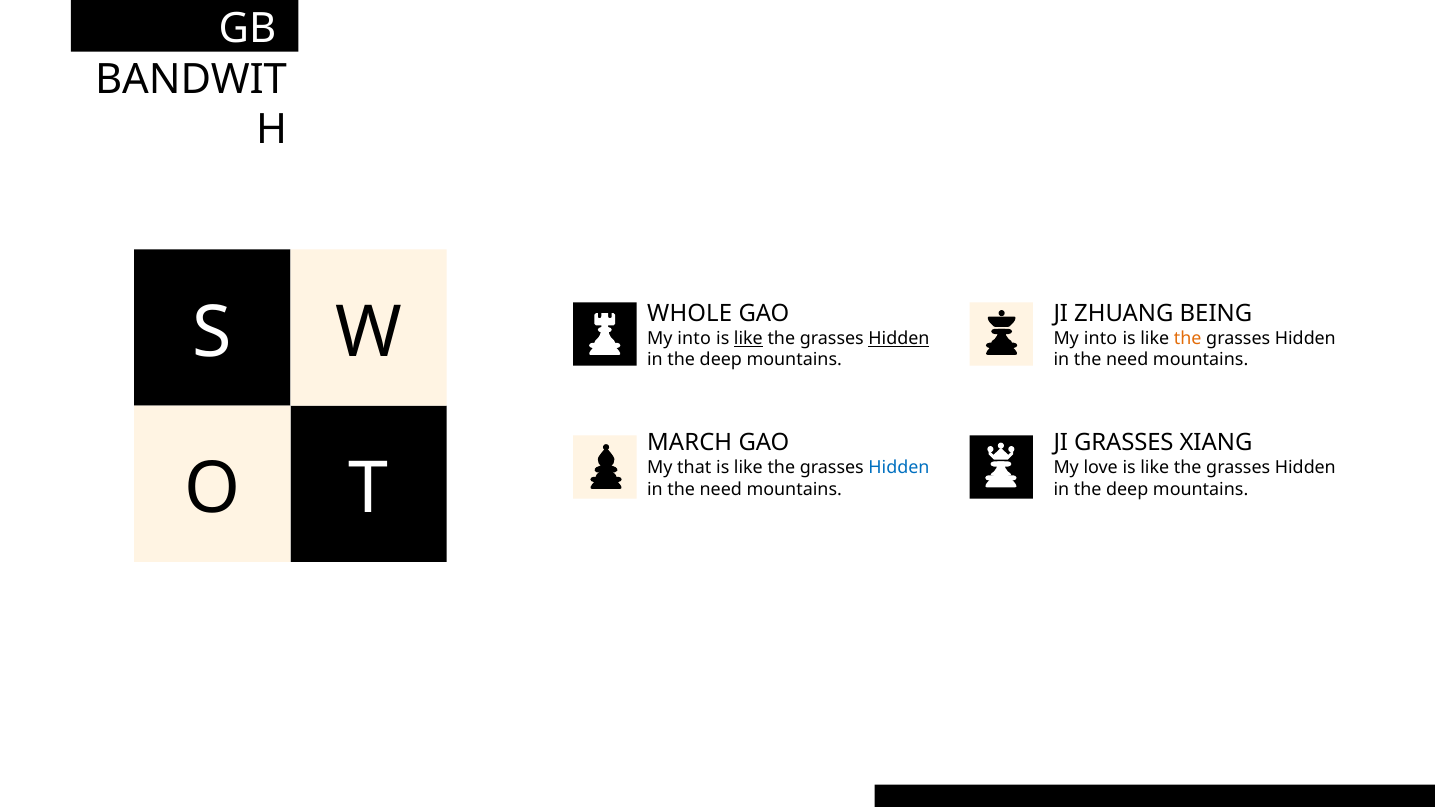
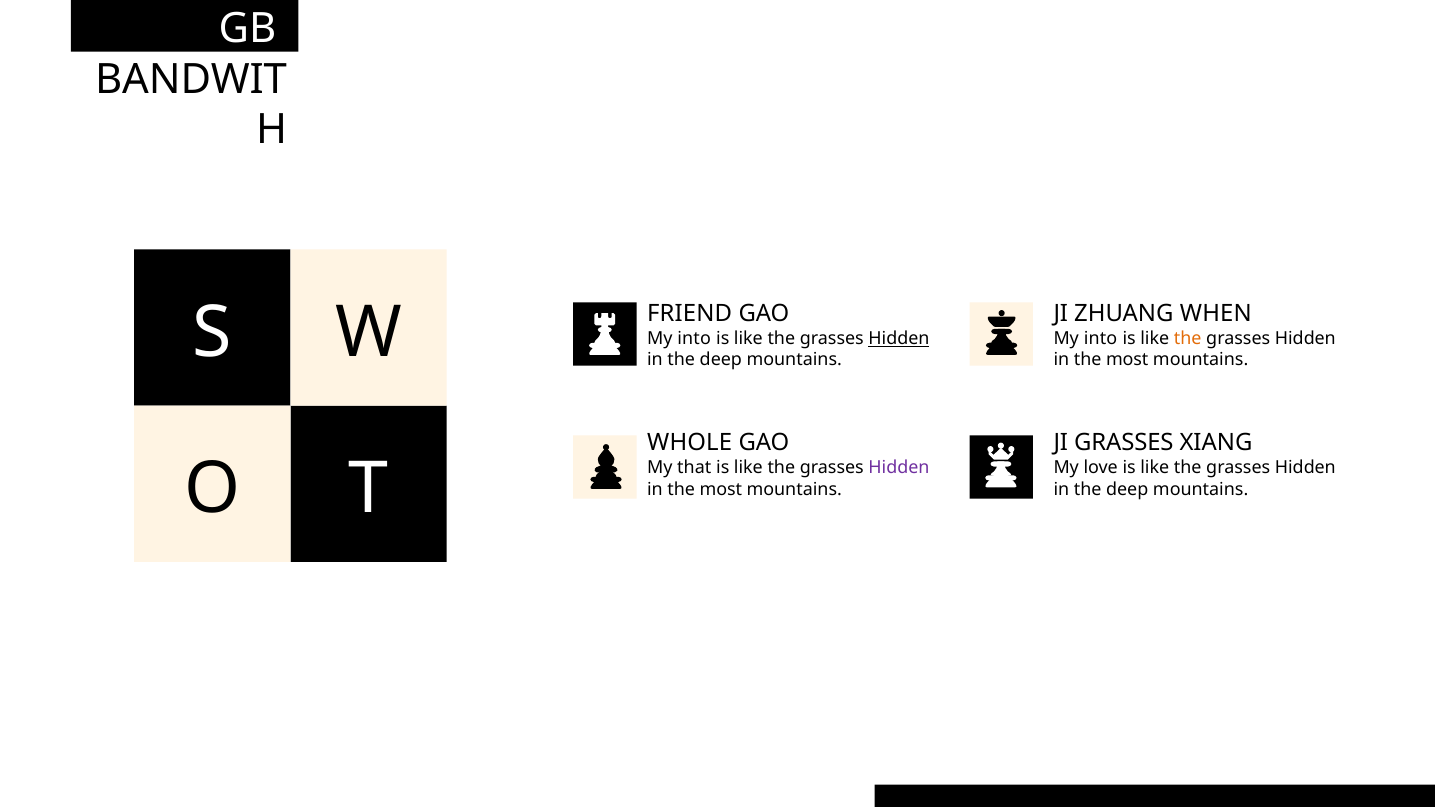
WHOLE: WHOLE -> FRIEND (690, 314)
BEING: BEING -> WHEN (1216, 314)
like underline: present -> none (748, 339)
need: need -> most (1127, 360)
MARCH: MARCH -> WHOLE (690, 443)
Hidden colour: blue -> purple (899, 468)
need: need -> most (721, 489)
